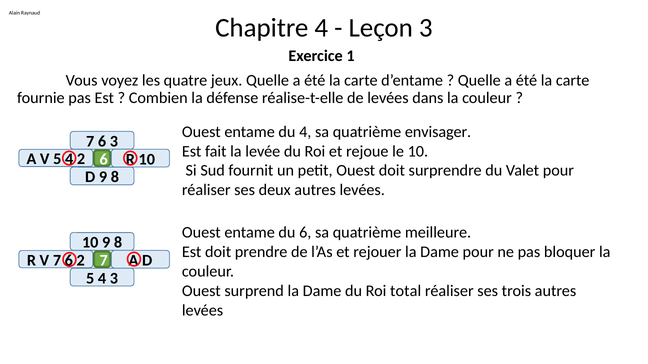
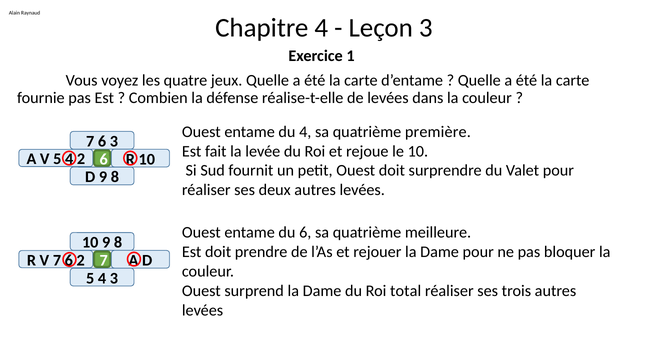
envisager: envisager -> première (438, 132)
